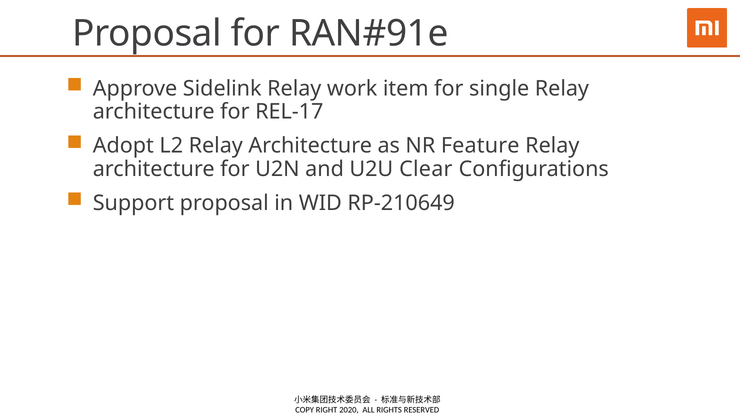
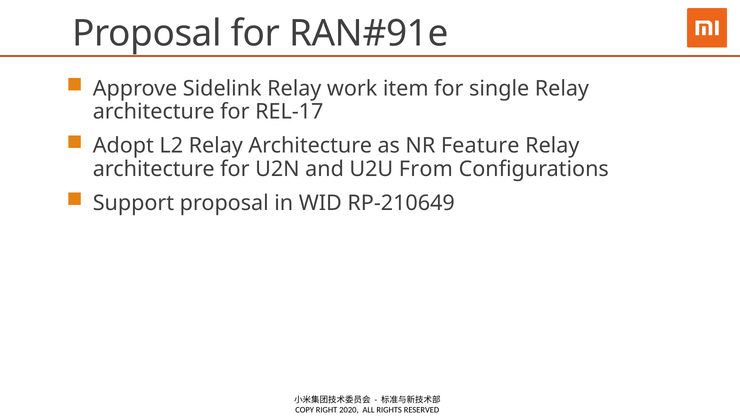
Clear: Clear -> From (426, 169)
